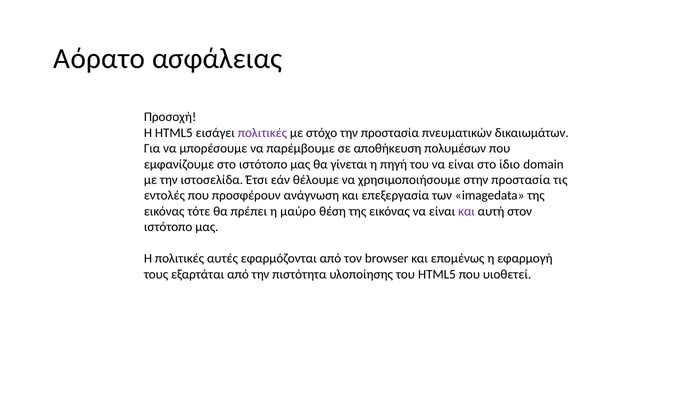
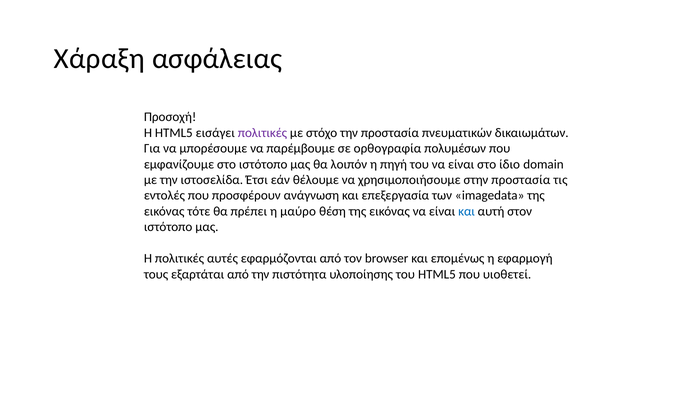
Αόρατο: Αόρατο -> Χάραξη (99, 59)
αποθήκευση: αποθήκευση -> ορθογραφία (387, 148)
γίνεται: γίνεται -> λοιπόν (349, 164)
και colour: purple -> blue (467, 211)
